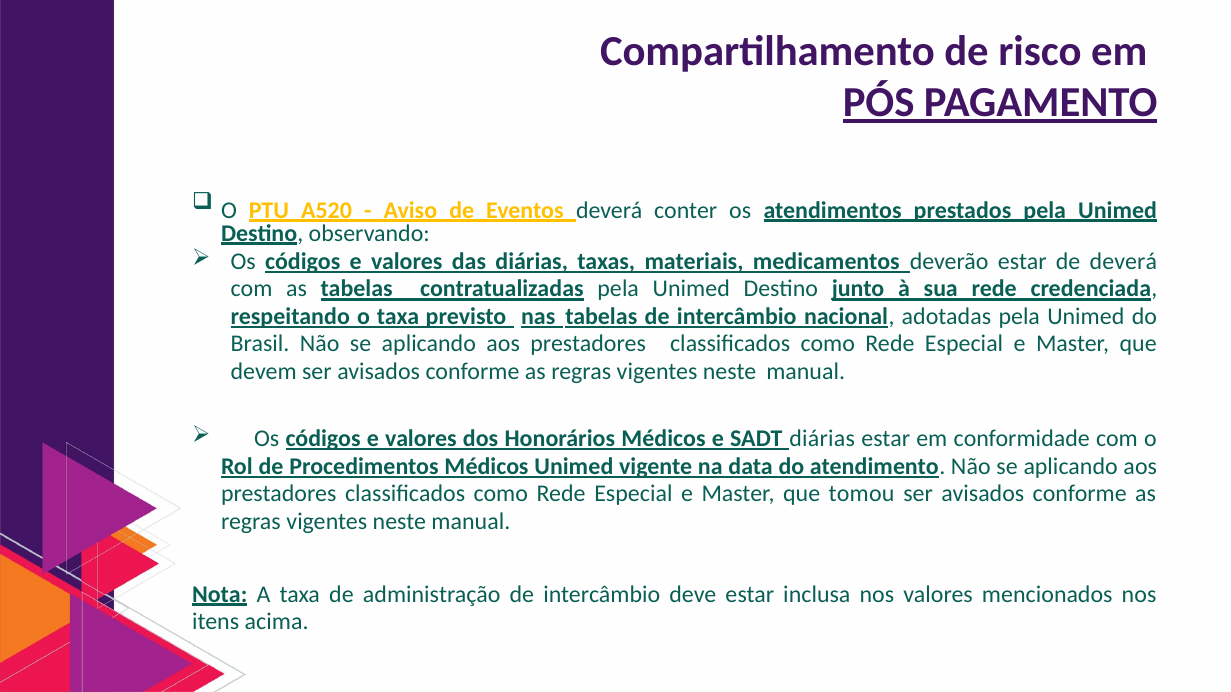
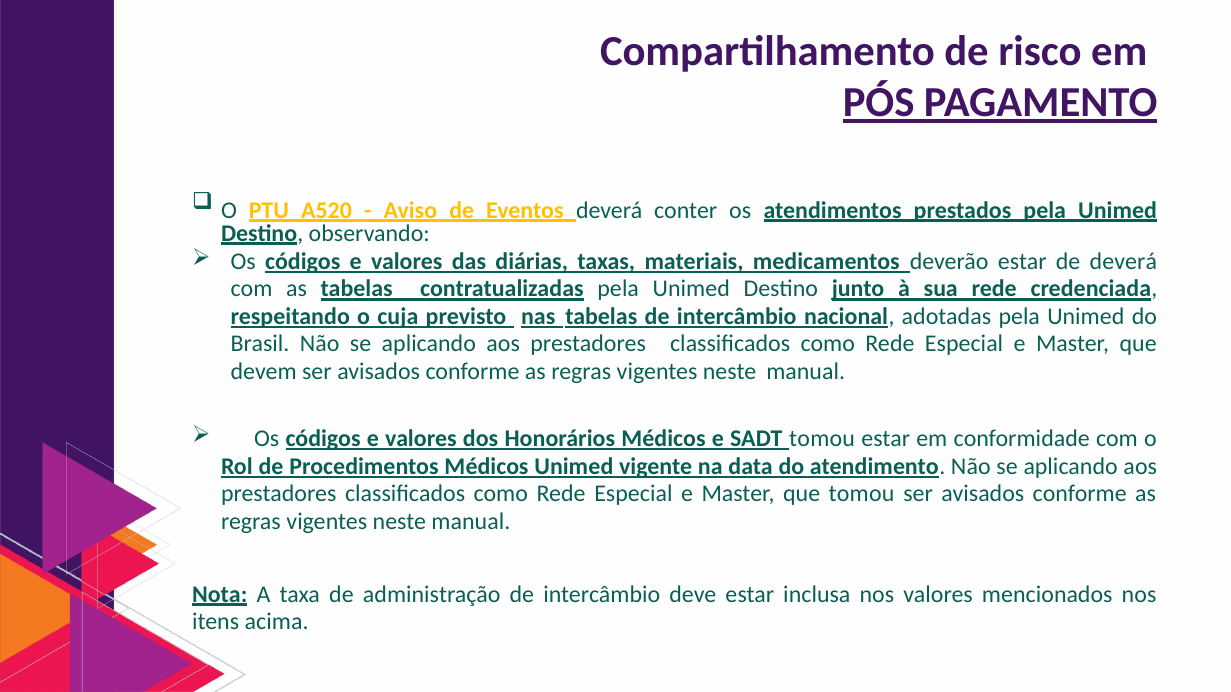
o taxa: taxa -> cuja (398, 317)
SADT diárias: diárias -> tomou (822, 439)
